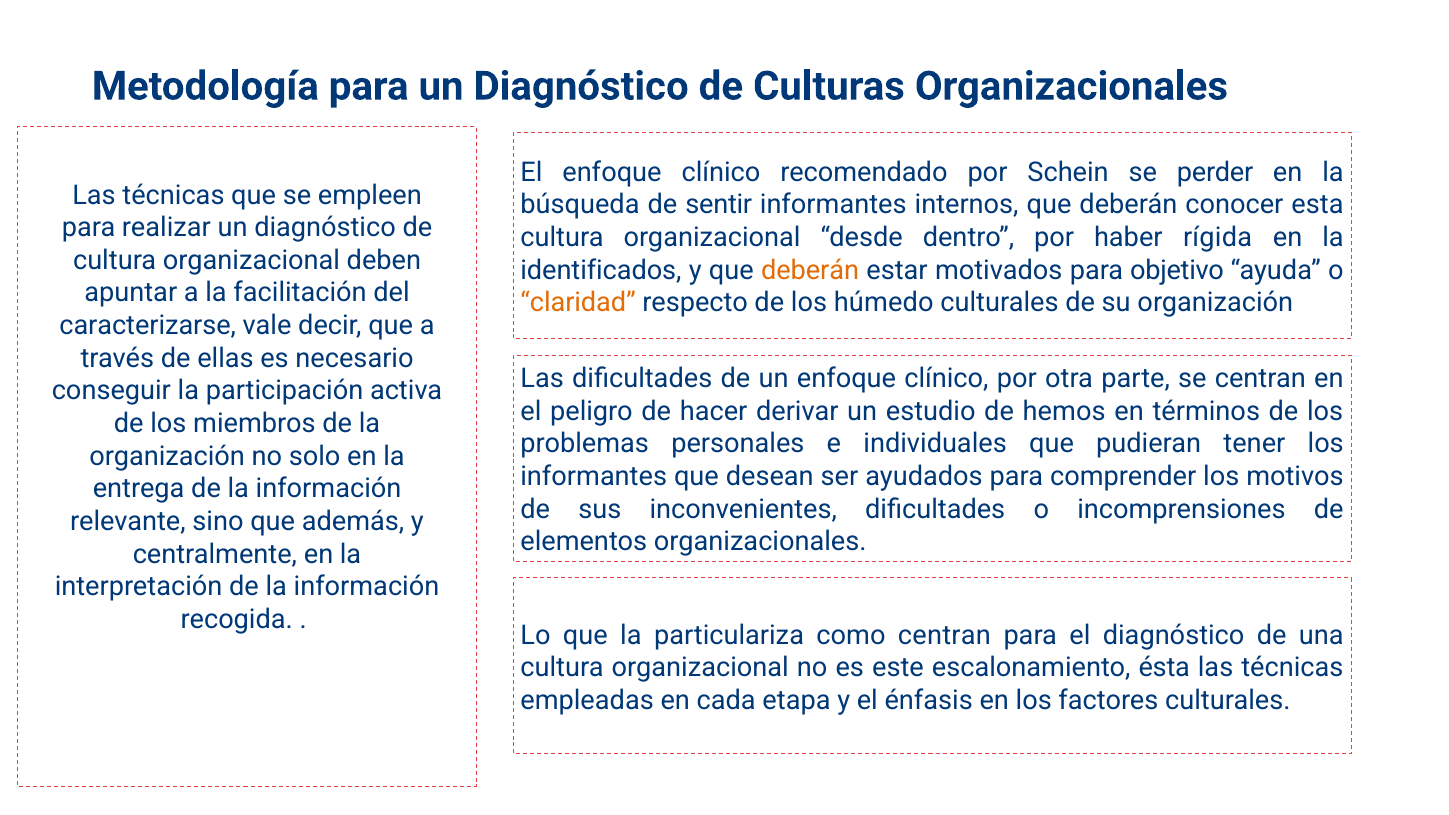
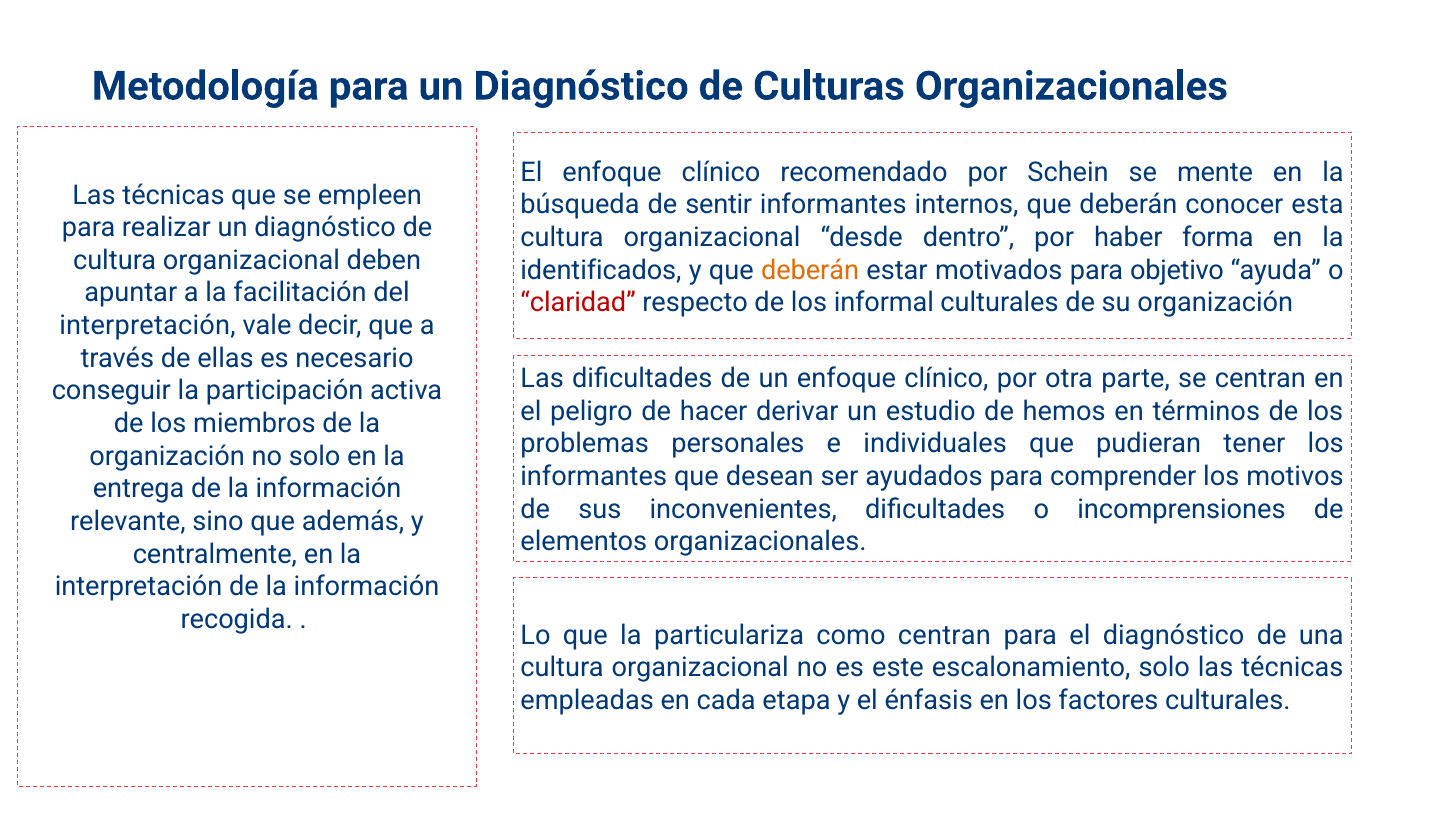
perder: perder -> mente (1215, 172)
rígida: rígida -> forma (1218, 237)
claridad colour: orange -> red (578, 303)
húmedo: húmedo -> informal (884, 303)
caracterizarse: caracterizarse -> interpretación (148, 326)
escalonamiento ésta: ésta -> solo (1164, 668)
